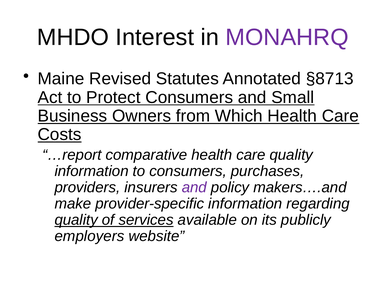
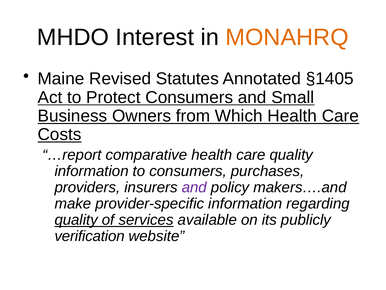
MONAHRQ colour: purple -> orange (287, 37)
§8713: §8713 -> §1405 (330, 79)
employers: employers -> verification (90, 236)
